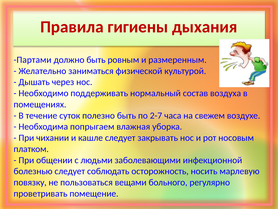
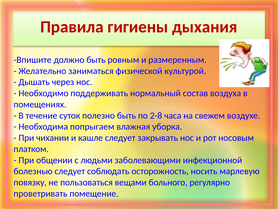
Партами: Партами -> Впишите (33, 60)
2-7: 2-7 -> 2-8 (156, 115)
